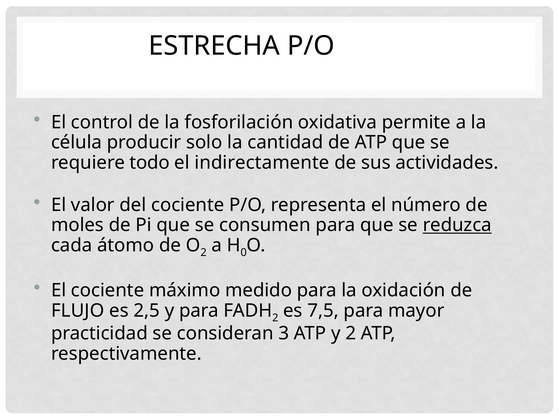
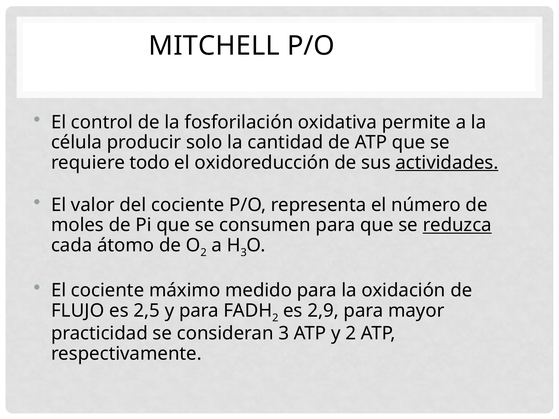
ESTRECHA: ESTRECHA -> MITCHELL (214, 46)
indirectamente: indirectamente -> oxidoreducción (262, 163)
actividades underline: none -> present (447, 163)
0: 0 -> 3 (244, 253)
7,5: 7,5 -> 2,9 (323, 311)
